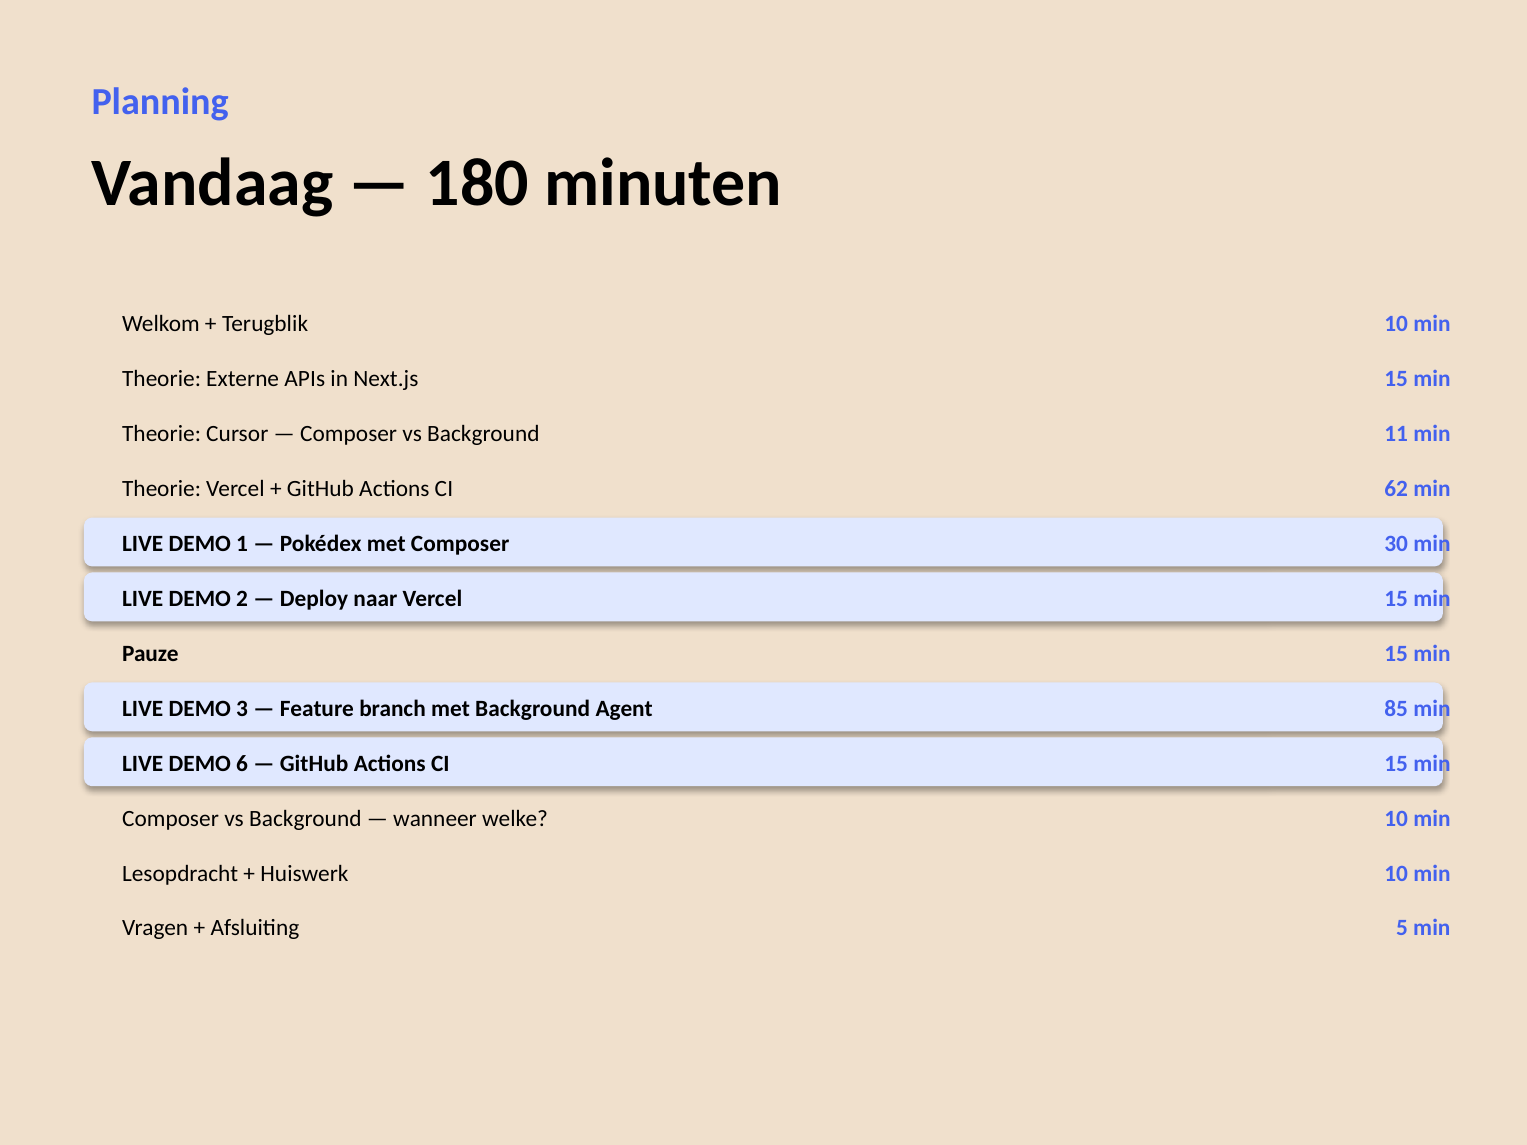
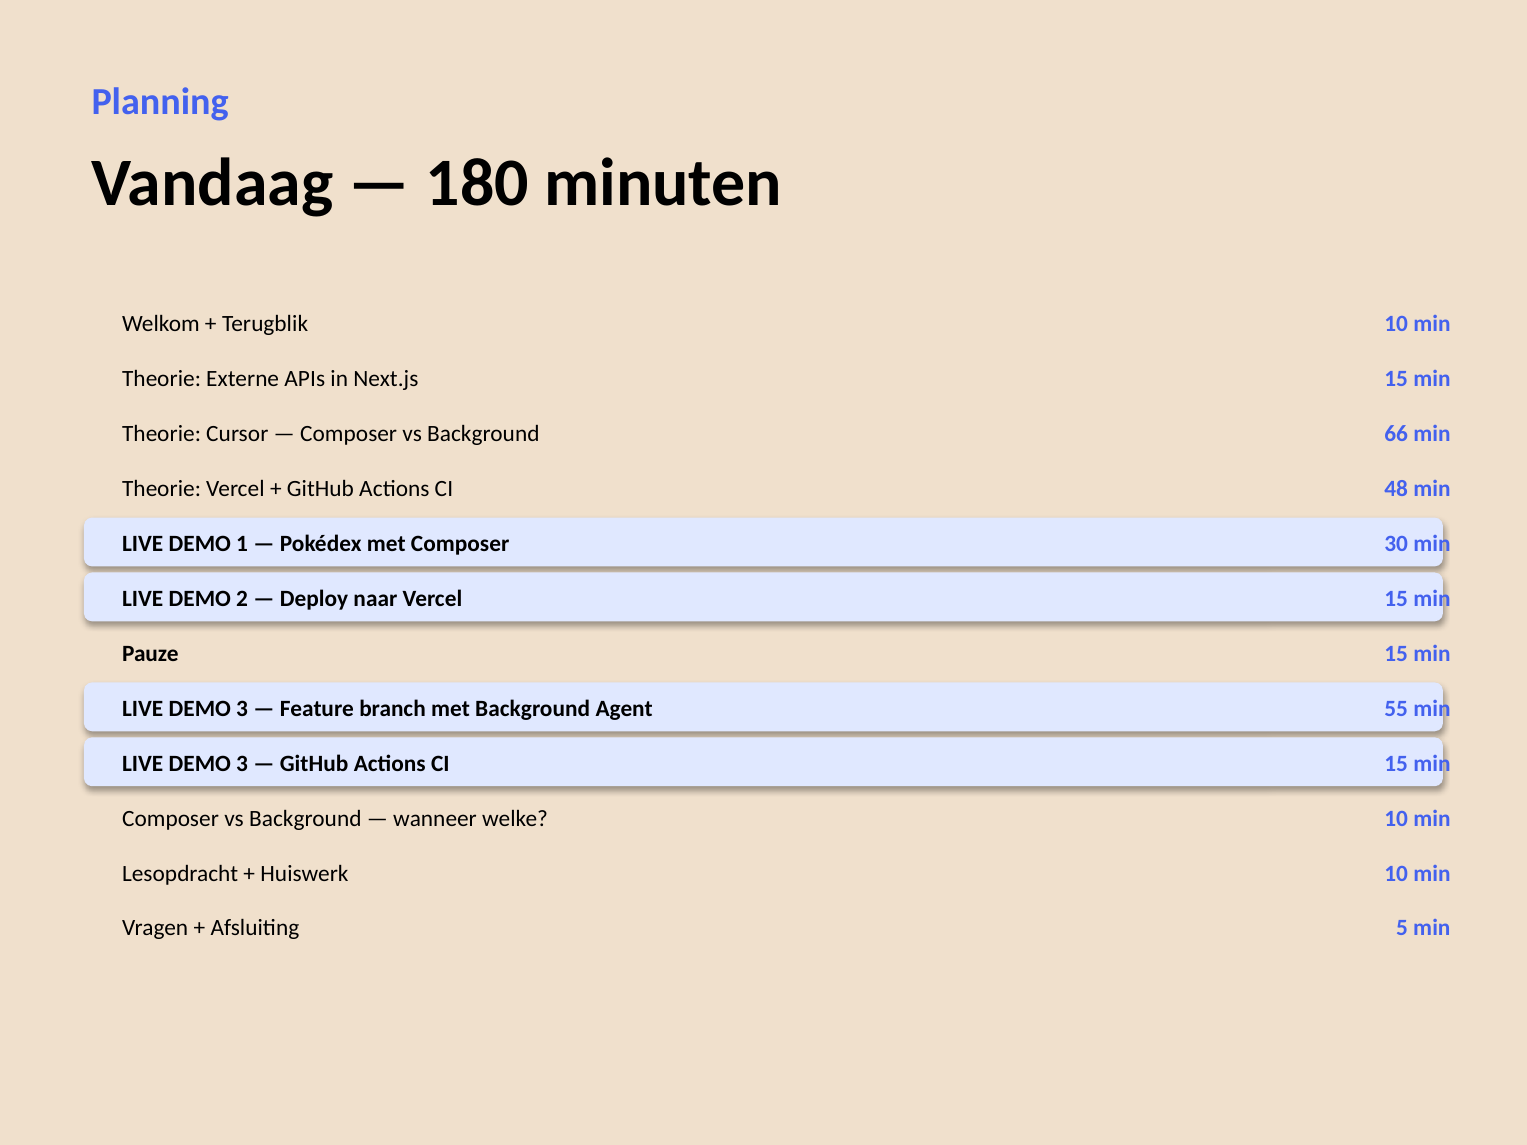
11: 11 -> 66 (1396, 434)
62: 62 -> 48 (1396, 489)
85: 85 -> 55 (1396, 709)
6: 6 -> 3 (242, 764)
